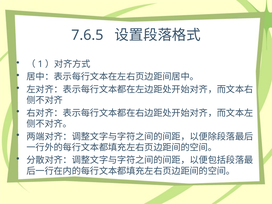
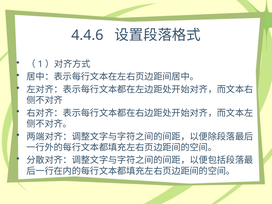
7.6.5: 7.6.5 -> 4.4.6 (87, 35)
